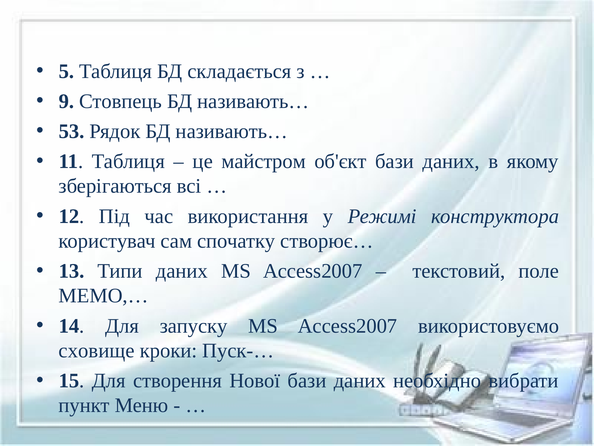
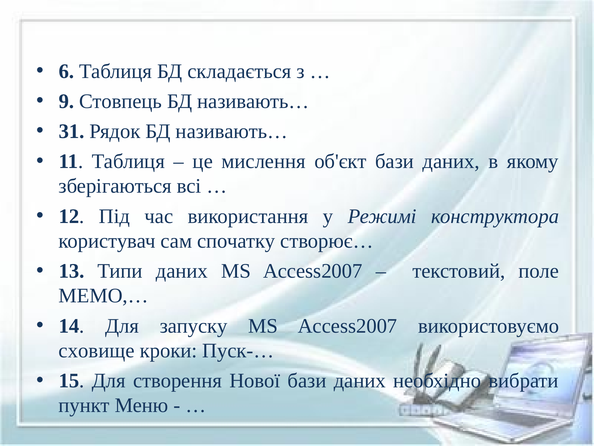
5: 5 -> 6 (66, 71)
53: 53 -> 31 (71, 131)
майстром: майстром -> мислення (264, 161)
